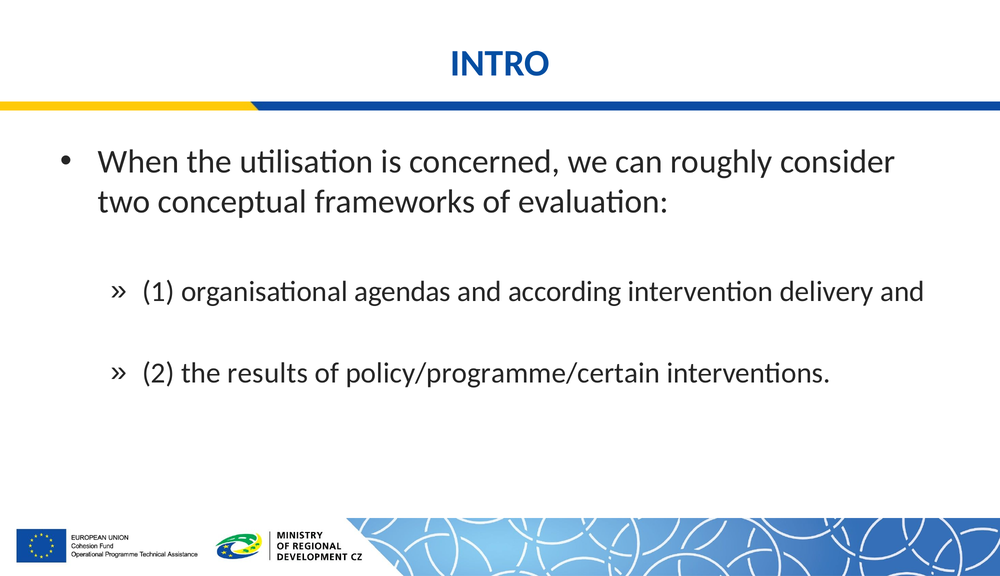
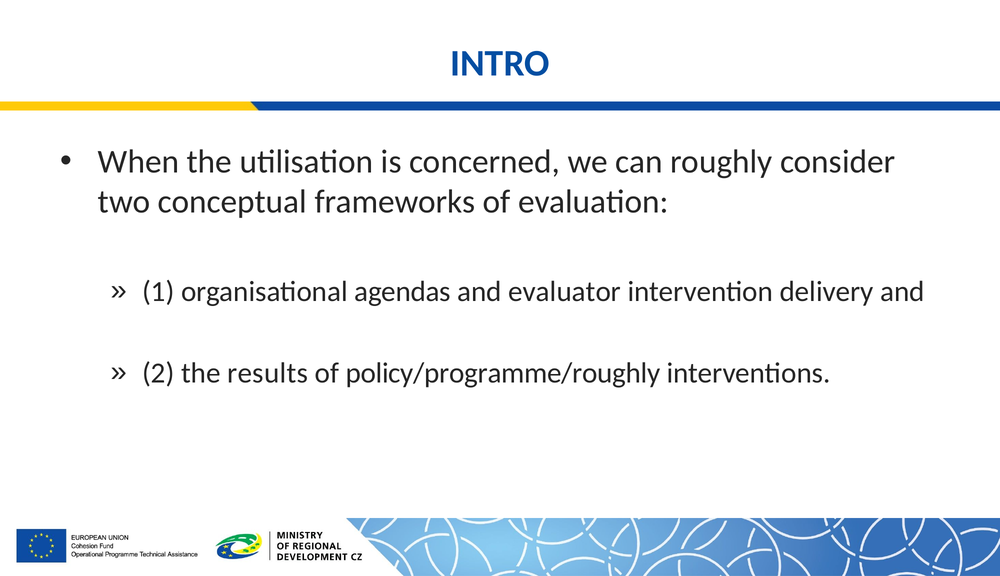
according: according -> evaluator (565, 292)
policy/programme/certain: policy/programme/certain -> policy/programme/roughly (503, 373)
